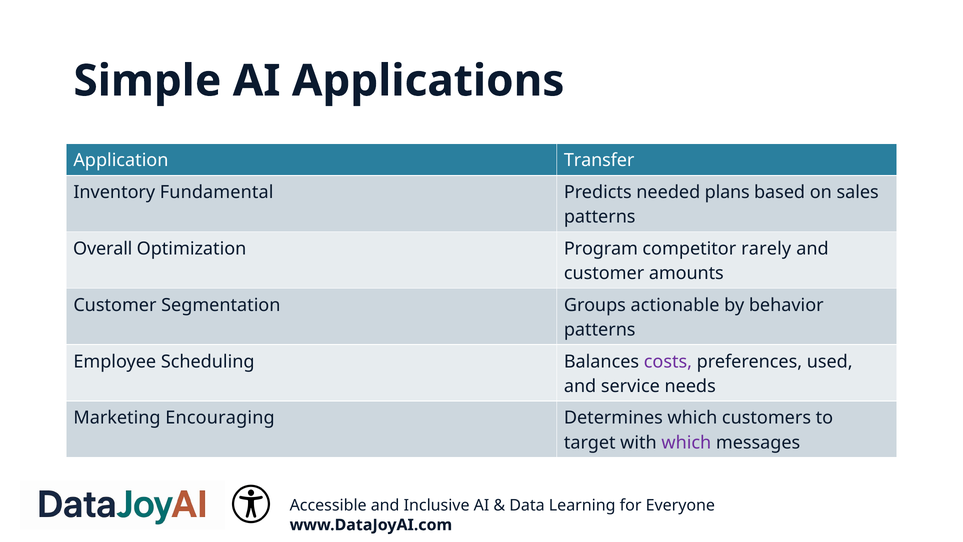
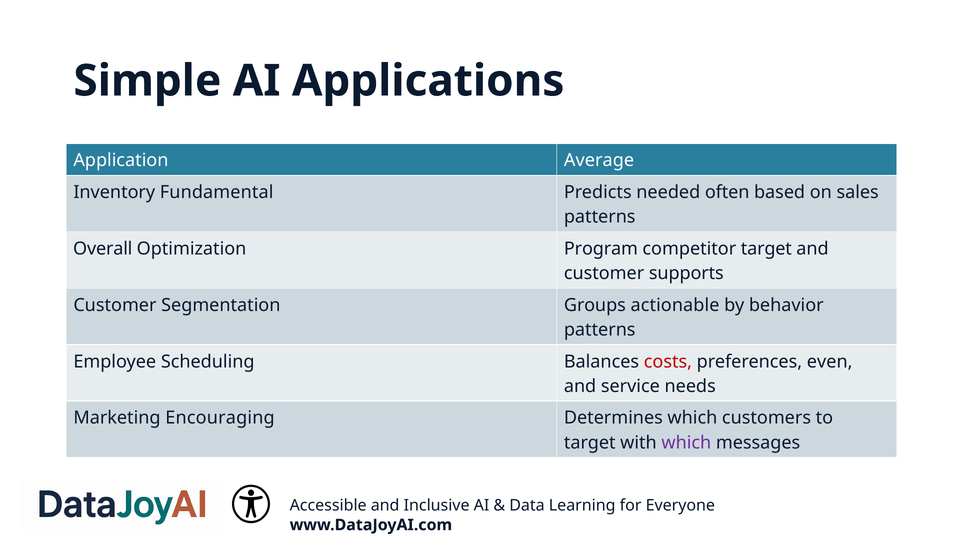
Transfer: Transfer -> Average (599, 160)
plans: plans -> often (727, 192)
competitor rarely: rarely -> target (766, 249)
amounts: amounts -> supports (686, 273)
costs colour: purple -> red (668, 361)
used: used -> even (830, 361)
